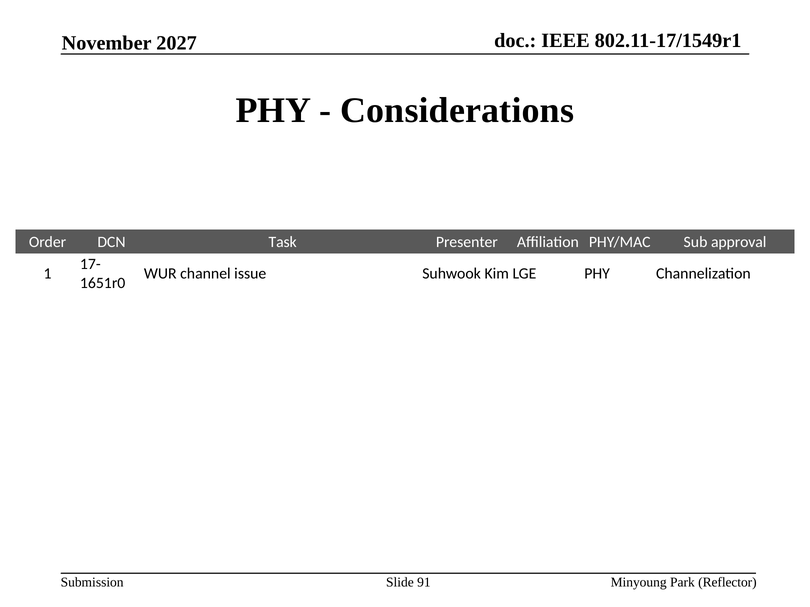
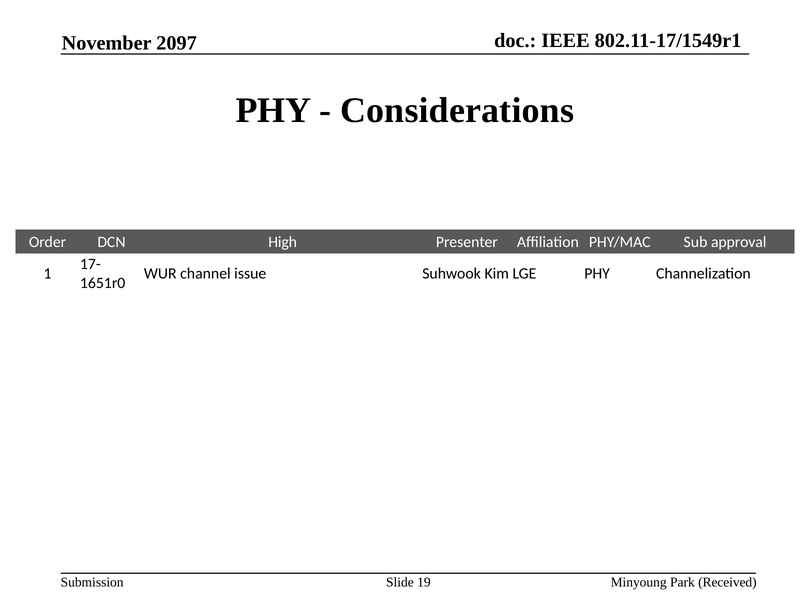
2027: 2027 -> 2097 (177, 43)
Task: Task -> High (283, 242)
91: 91 -> 19 (424, 583)
Reflector: Reflector -> Received (727, 583)
